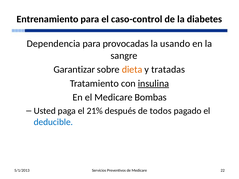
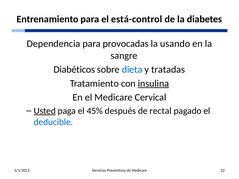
caso-control: caso-control -> está-control (137, 19)
Garantizar: Garantizar -> Diabéticos (74, 70)
dieta colour: orange -> blue (132, 70)
Bombas: Bombas -> Cervical (151, 97)
Usted underline: none -> present (45, 111)
21%: 21% -> 45% (95, 111)
todos: todos -> rectal (161, 111)
